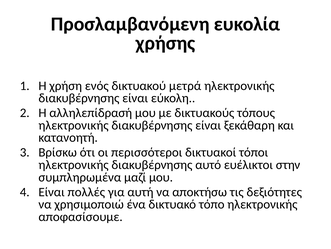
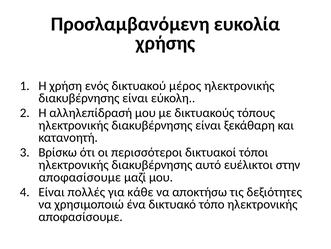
μετρά: μετρά -> μέρος (185, 85)
συμπληρωμένα: συμπληρωμένα -> αποφασίσουμε (80, 177)
αυτή: αυτή -> κάθε (140, 191)
